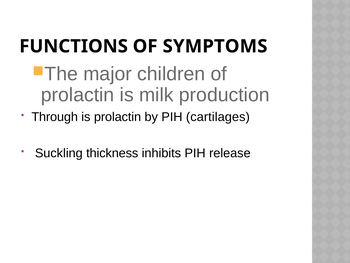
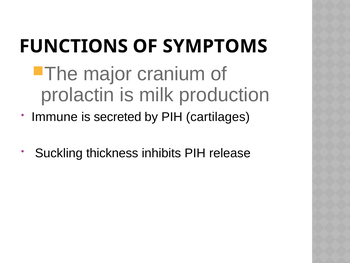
children: children -> cranium (171, 74)
Through: Through -> Immune (55, 117)
is prolactin: prolactin -> secreted (118, 117)
